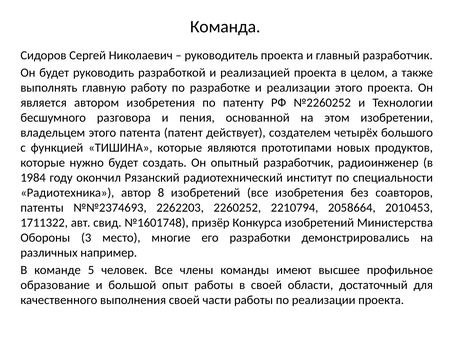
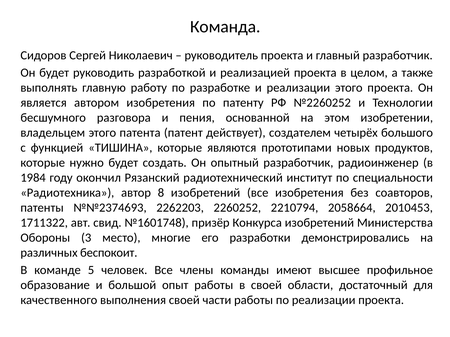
например: например -> беспокоит (109, 253)
